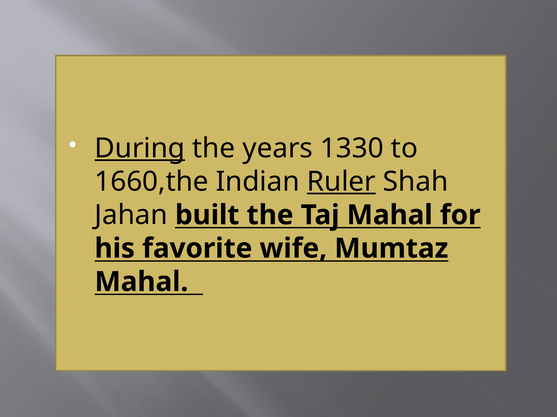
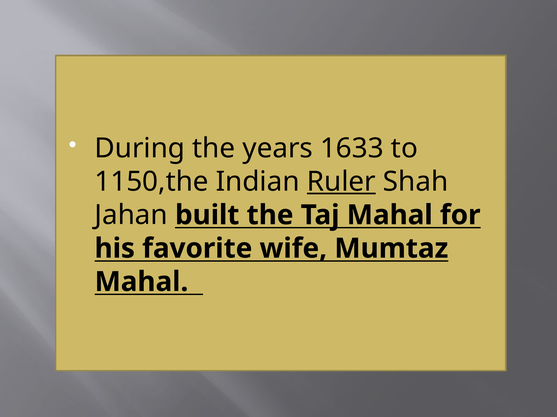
During underline: present -> none (140, 149)
1330: 1330 -> 1633 (352, 149)
1660,the: 1660,the -> 1150,the (152, 182)
